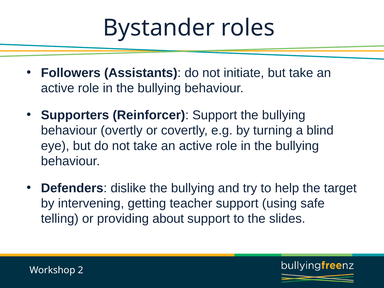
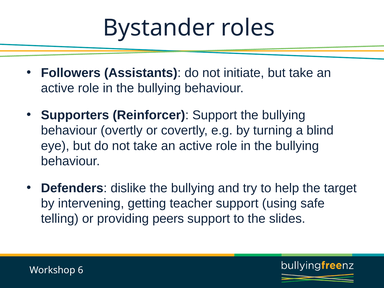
about: about -> peers (168, 219)
2: 2 -> 6 (81, 270)
